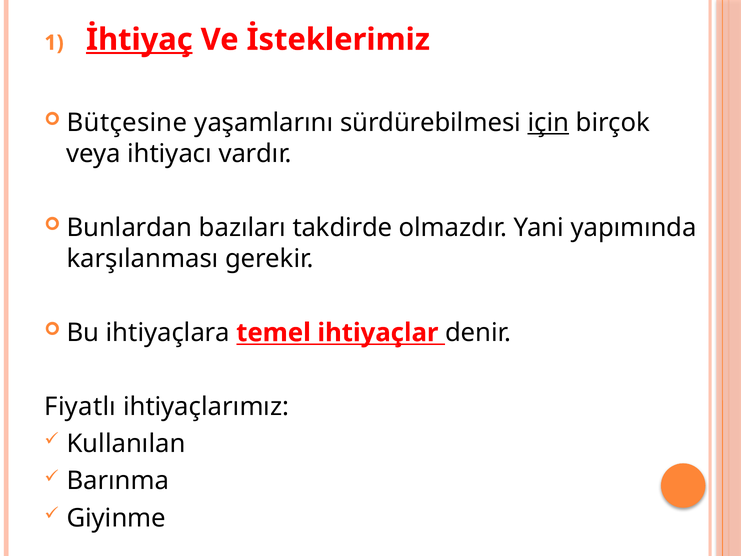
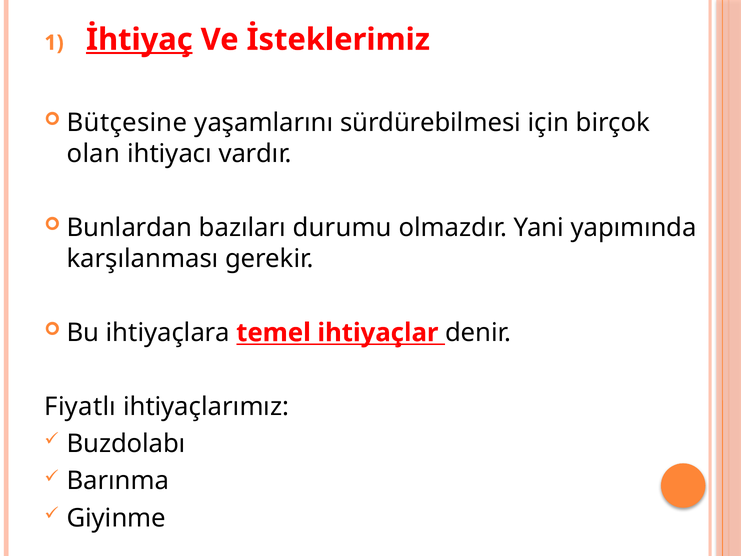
için underline: present -> none (548, 123)
veya: veya -> olan (93, 154)
takdirde: takdirde -> durumu (342, 228)
Kullanılan: Kullanılan -> Buzdolabı (126, 444)
